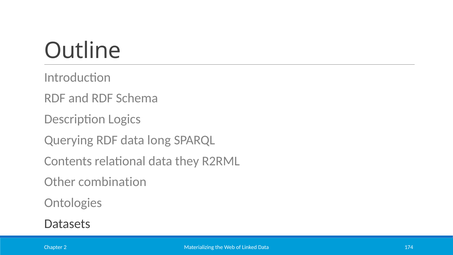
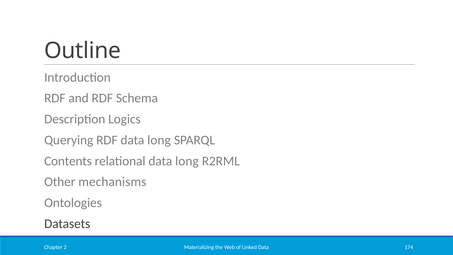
relational data they: they -> long (187, 161)
combination: combination -> mechanisms (112, 182)
